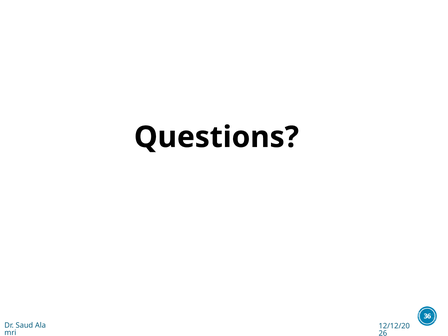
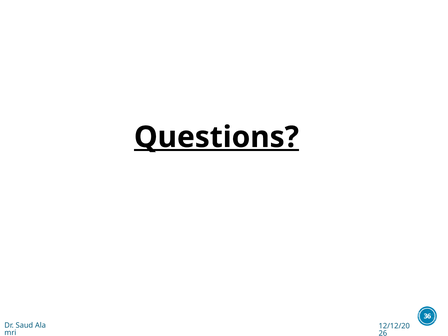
Questions underline: none -> present (216, 137)
